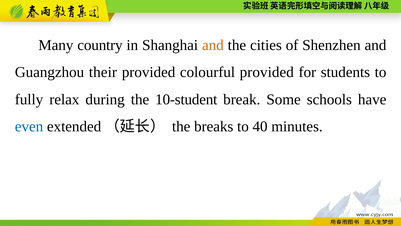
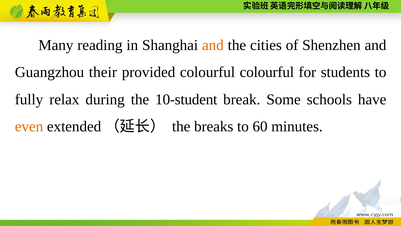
country: country -> reading (100, 45)
colourful provided: provided -> colourful (267, 72)
even colour: blue -> orange (29, 126)
40: 40 -> 60 (260, 126)
